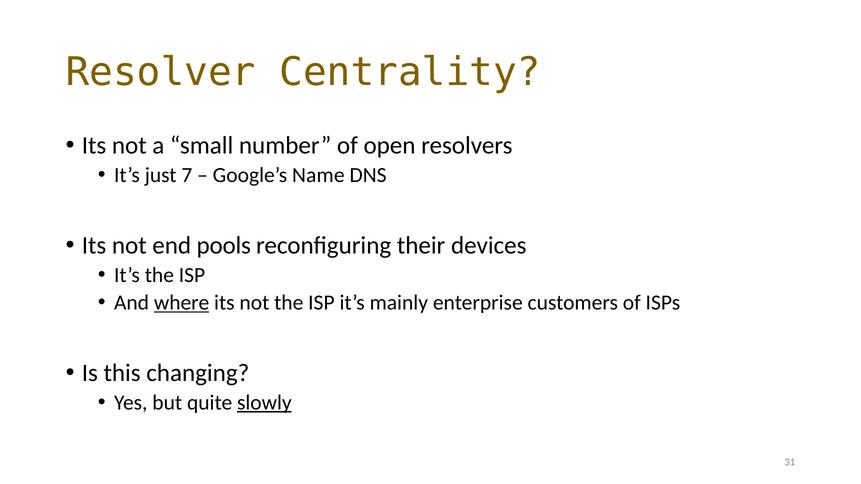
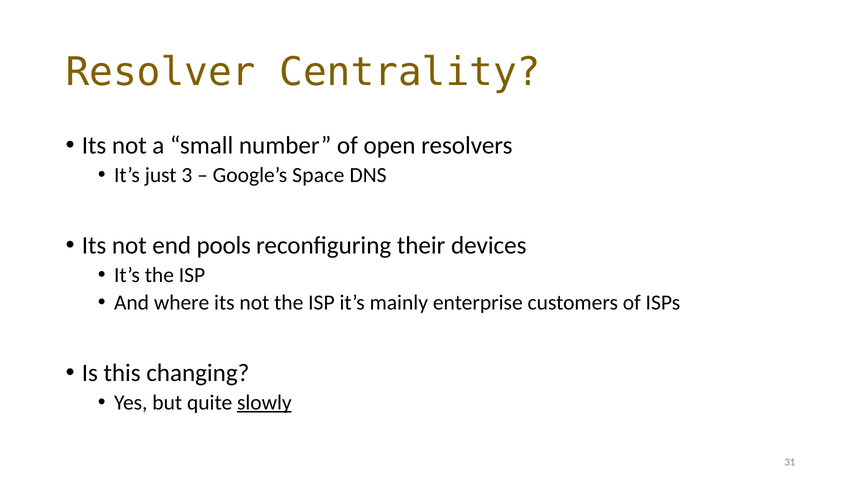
7: 7 -> 3 (187, 175)
Name: Name -> Space (318, 175)
where underline: present -> none (182, 303)
